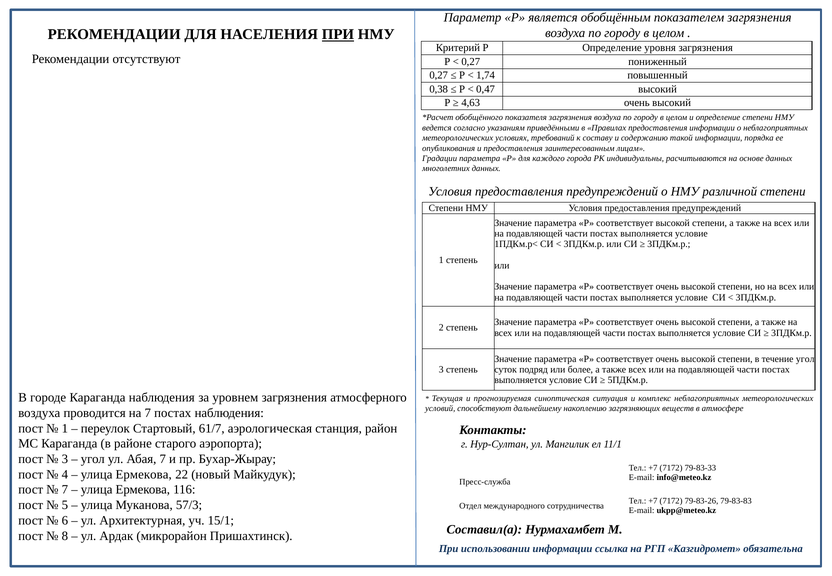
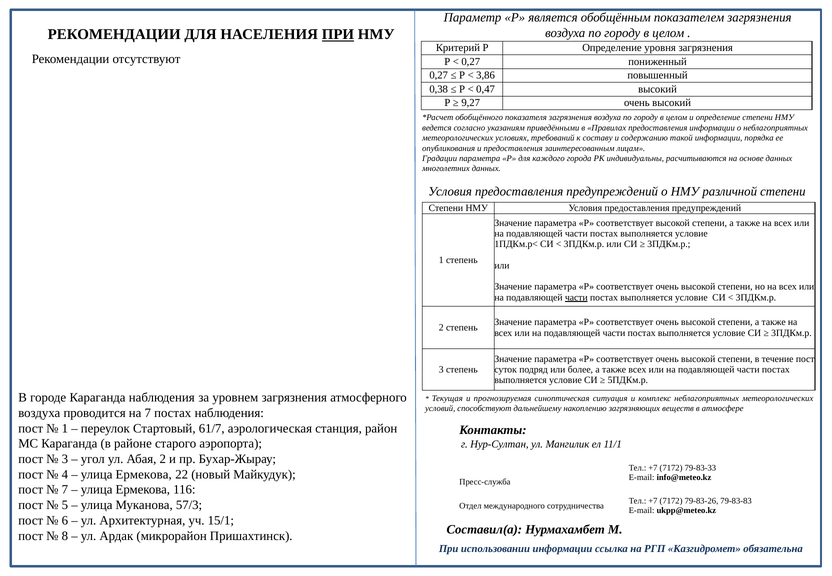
1,74: 1,74 -> 3,86 (486, 75)
4,63: 4,63 -> 9,27 (471, 103)
части underline: none -> present (576, 297)
течение угол: угол -> пост (805, 359)
Абая 7: 7 -> 2 (163, 459)
